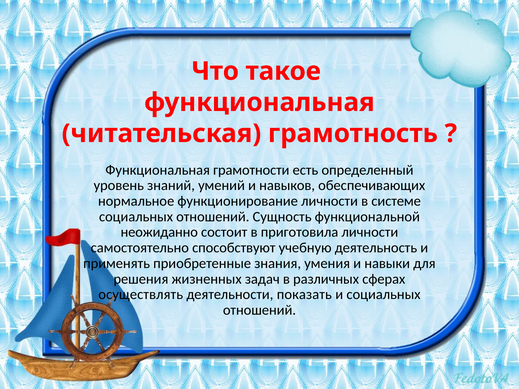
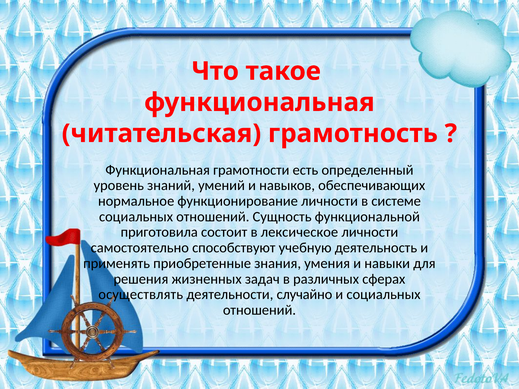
неожиданно: неожиданно -> приготовила (159, 232)
приготовила: приготовила -> лексическое (299, 232)
показать: показать -> случайно (304, 295)
